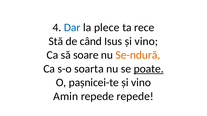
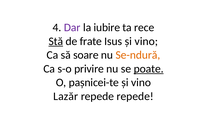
Dar colour: blue -> purple (72, 28)
plece: plece -> iubire (107, 28)
Stă underline: none -> present (56, 41)
când: când -> frate (91, 41)
soarta: soarta -> privire (89, 69)
Amin: Amin -> Lazăr (66, 97)
